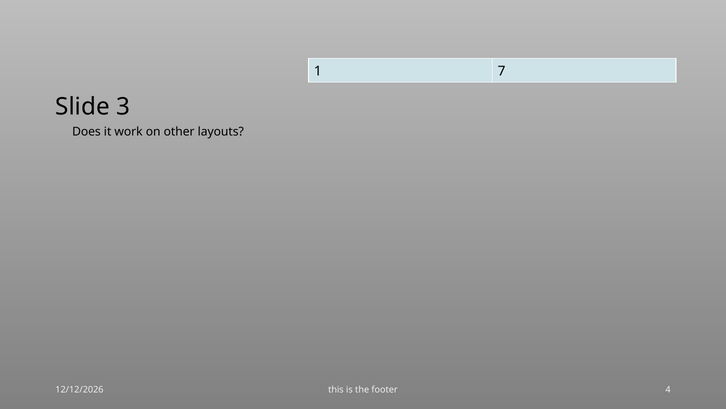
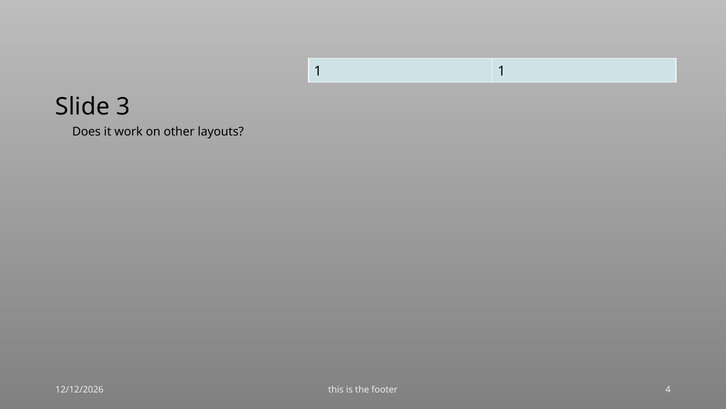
1 7: 7 -> 1 (502, 71)
